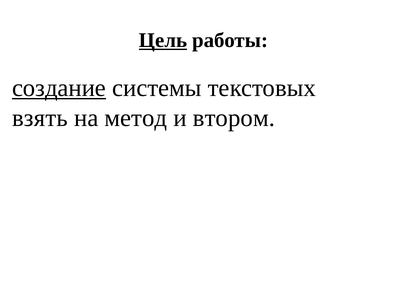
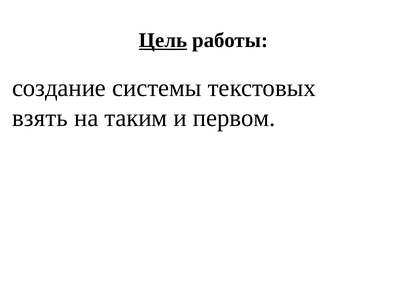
создание underline: present -> none (59, 88)
метод: метод -> таким (136, 118)
втором: втором -> первом (234, 118)
